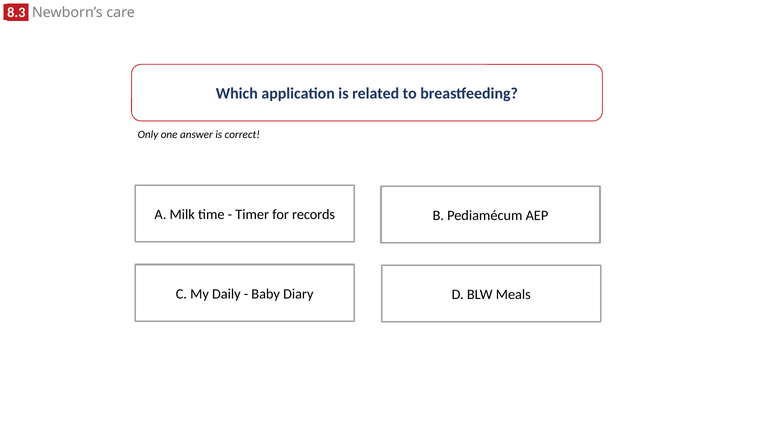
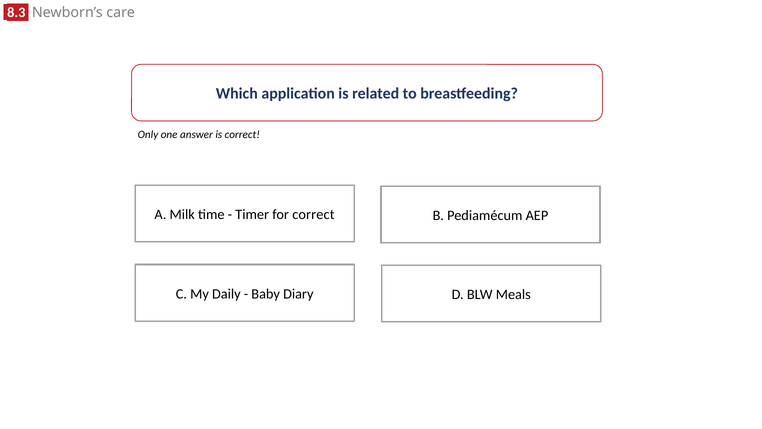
for records: records -> correct (313, 214)
